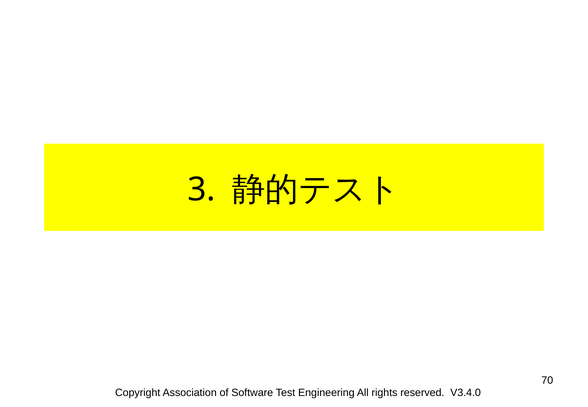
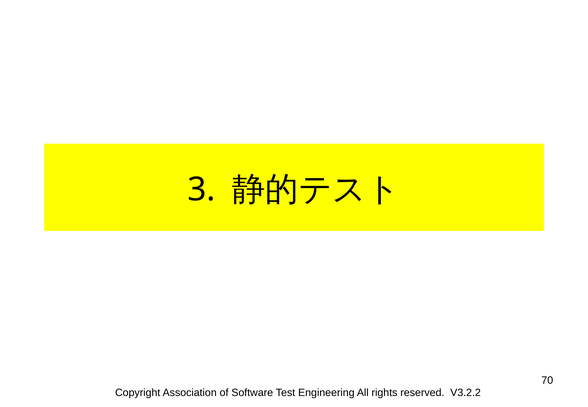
V3.4.0: V3.4.0 -> V3.2.2 (466, 393)
